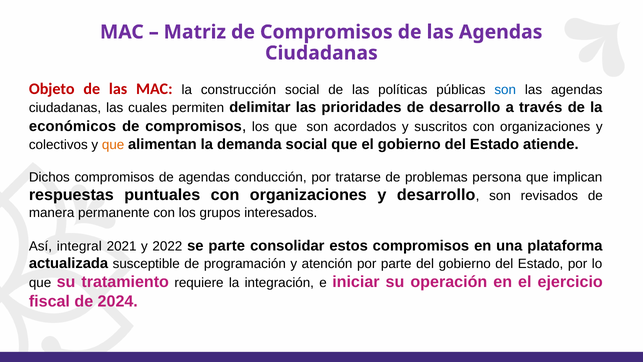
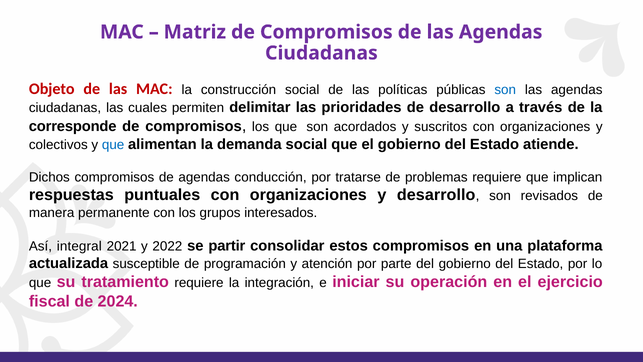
económicos: económicos -> corresponde (73, 126)
que colour: orange -> blue (113, 145)
problemas persona: persona -> requiere (497, 177)
se parte: parte -> partir (227, 246)
